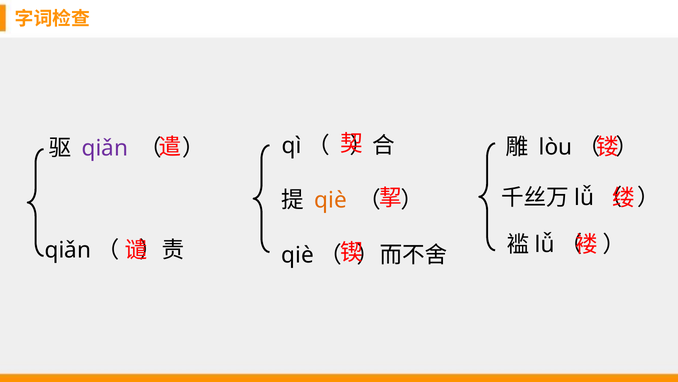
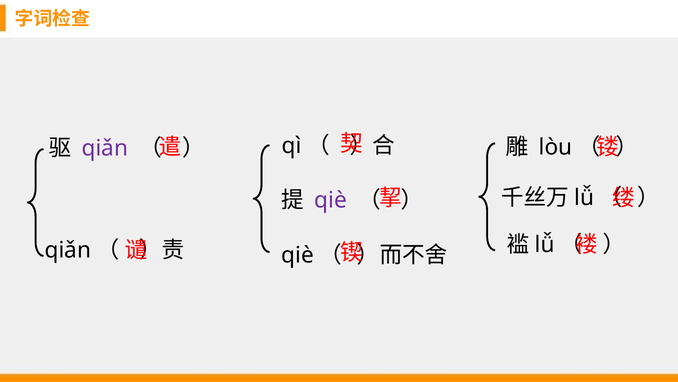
qiè colour: orange -> purple (331, 200)
